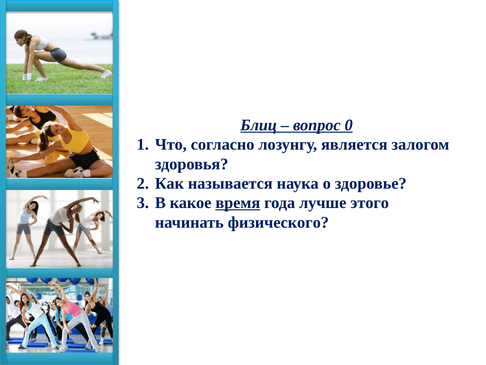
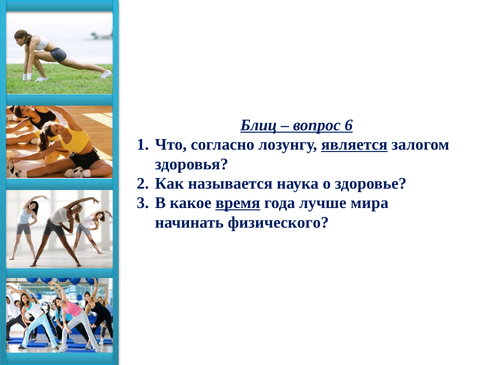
0: 0 -> 6 (349, 125)
является underline: none -> present (354, 144)
этого: этого -> мира (370, 203)
